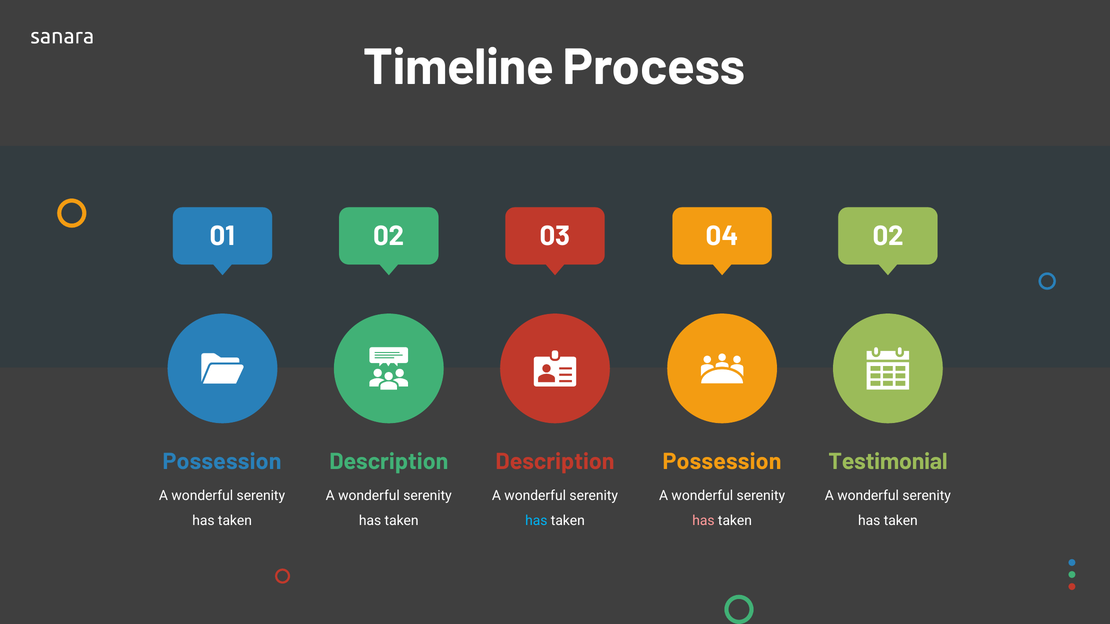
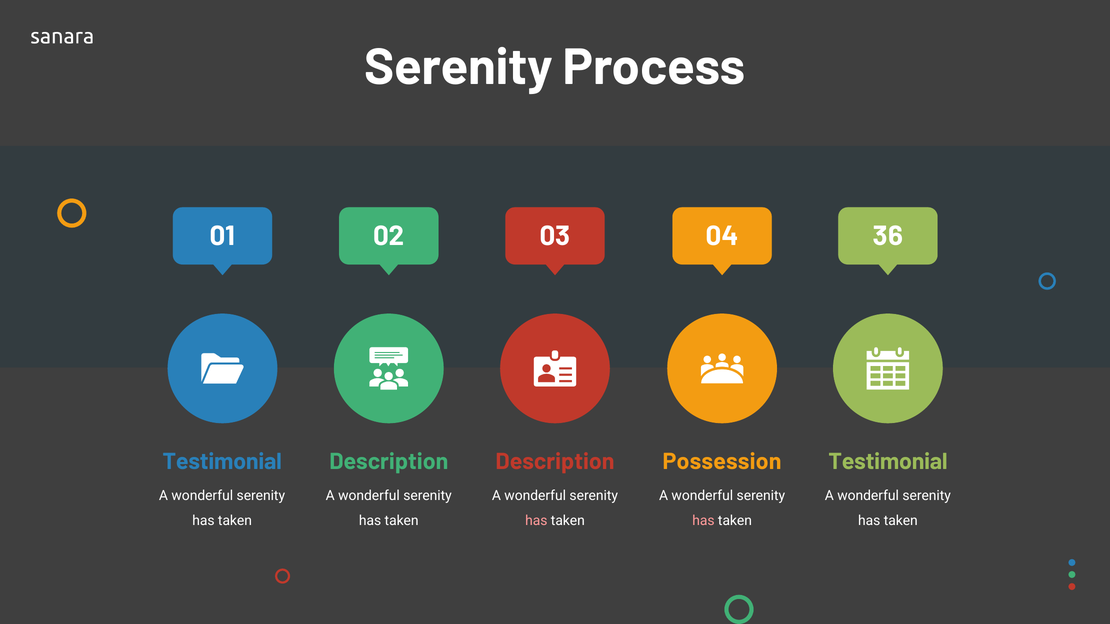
Timeline: Timeline -> Serenity (459, 67)
04 02: 02 -> 36 (888, 236)
Possession: Possession -> Testimonial (222, 462)
has colour: light blue -> pink (536, 521)
